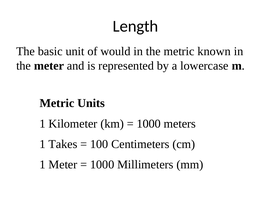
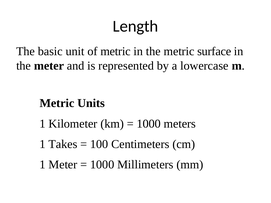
of would: would -> metric (116, 51)
known: known -> surface (214, 51)
